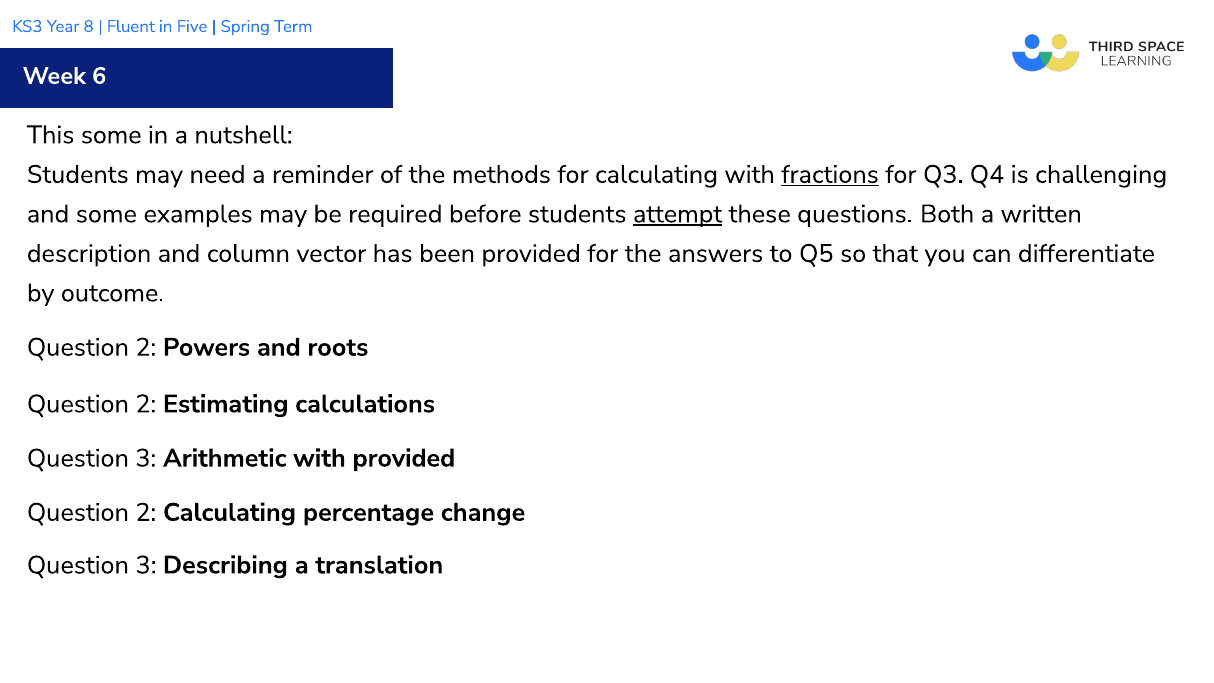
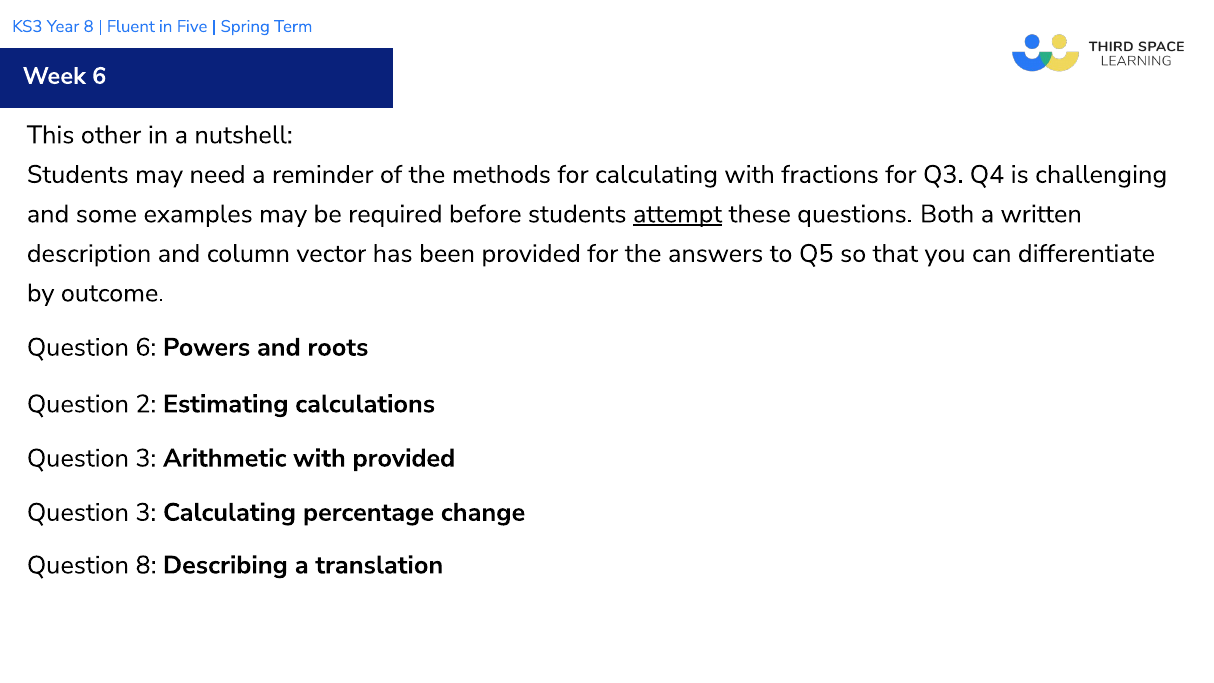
This some: some -> other (111, 135)
fractions underline: present -> none (830, 174)
2: 2 -> 6 (146, 347)
2: 2 -> 3 (146, 512)
3: 3 -> 8 (146, 565)
